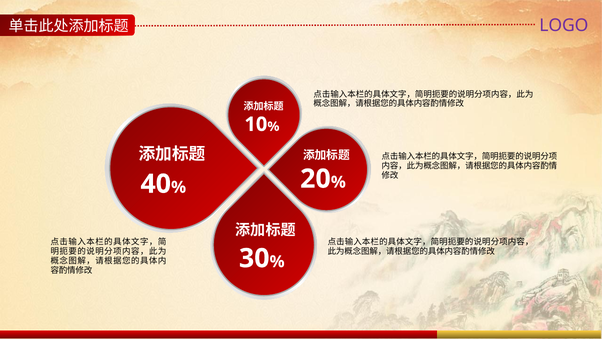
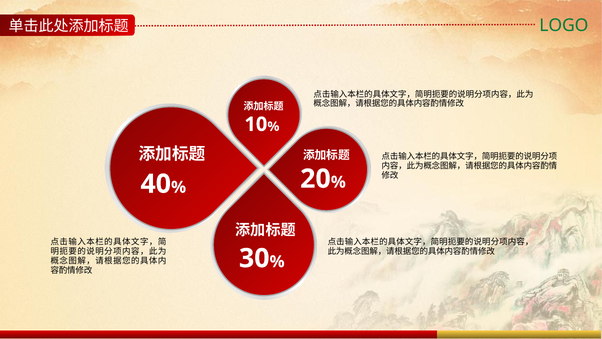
LOGO colour: purple -> green (564, 26)
